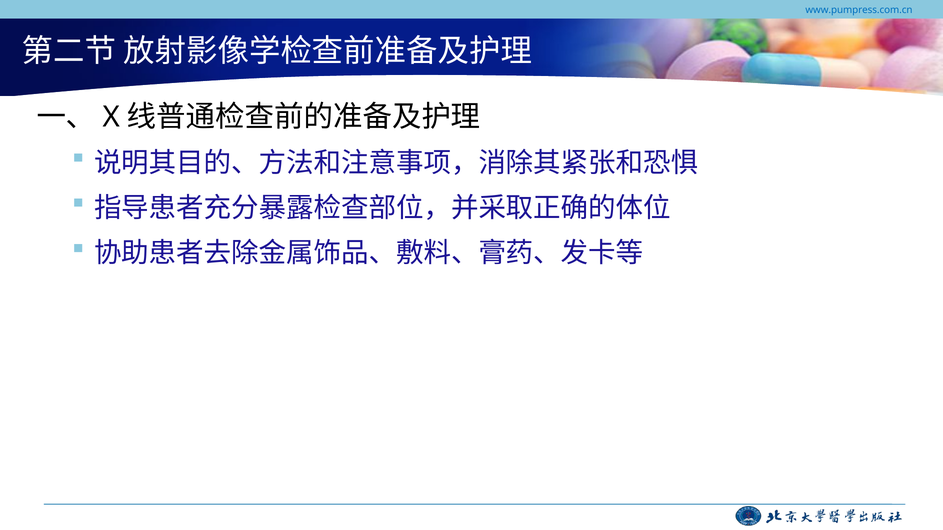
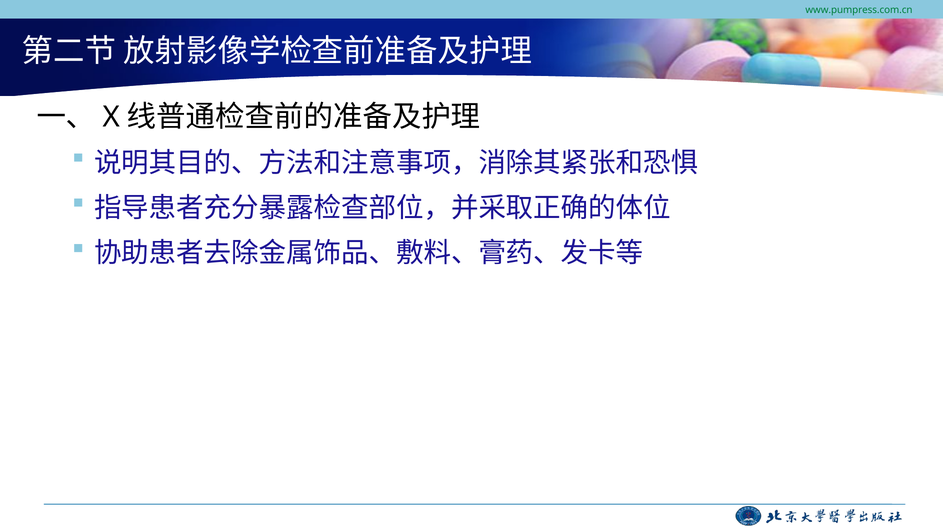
www.pumpress.com.cn colour: blue -> green (859, 10)
